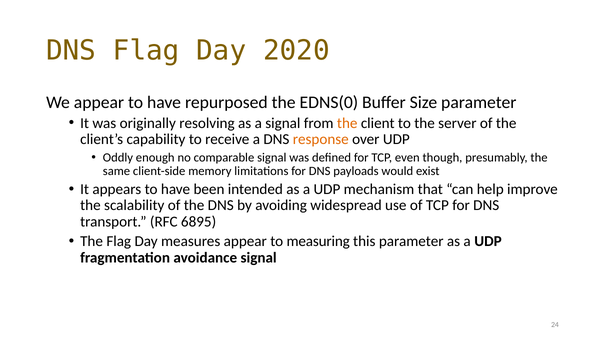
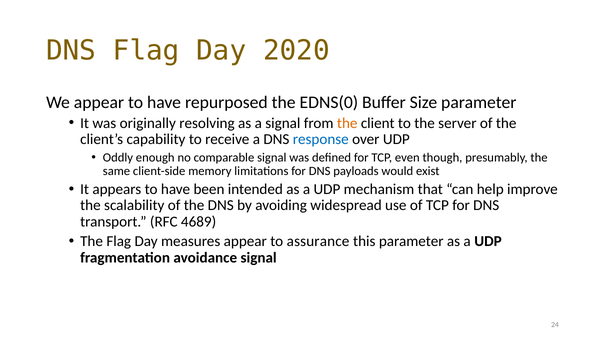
response colour: orange -> blue (321, 139)
6895: 6895 -> 4689 (199, 222)
measuring: measuring -> assurance (318, 241)
